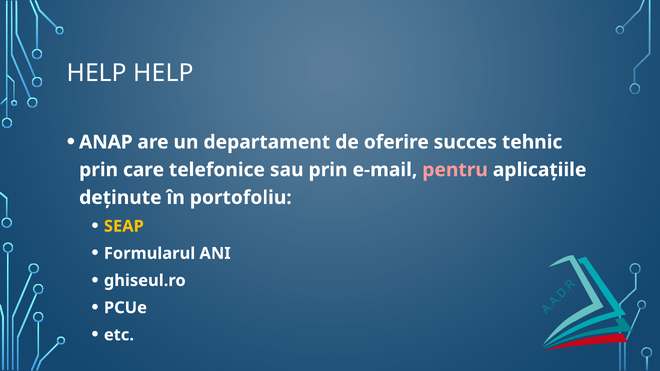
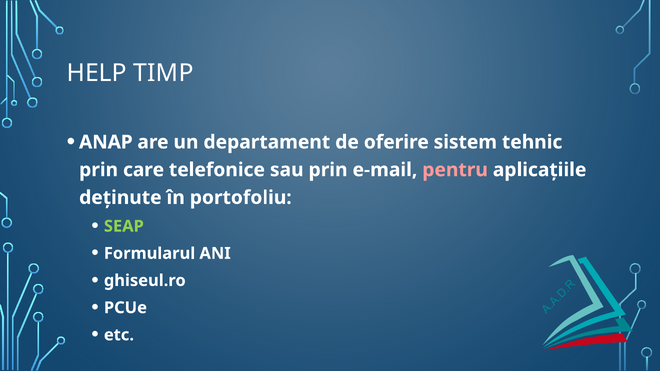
HELP HELP: HELP -> TIMP (163, 73)
succes: succes -> sistem (465, 142)
SEAP colour: yellow -> light green (124, 226)
